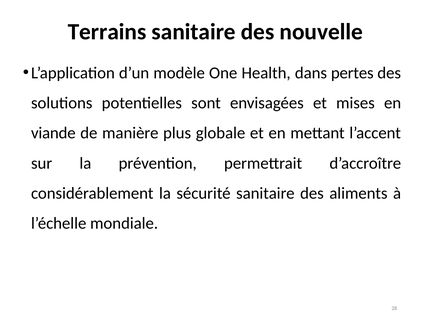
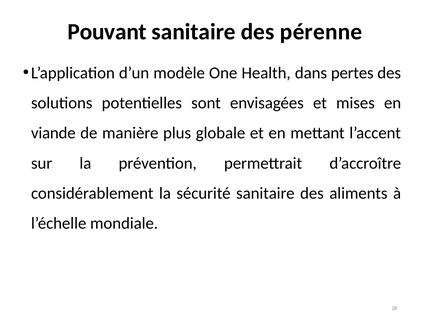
Terrains: Terrains -> Pouvant (107, 32)
nouvelle: nouvelle -> pérenne (321, 32)
